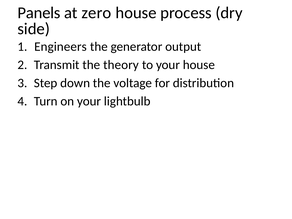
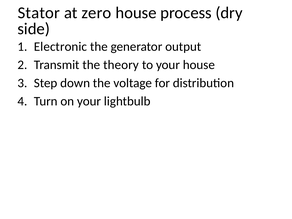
Panels: Panels -> Stator (39, 13)
Engineers: Engineers -> Electronic (60, 47)
